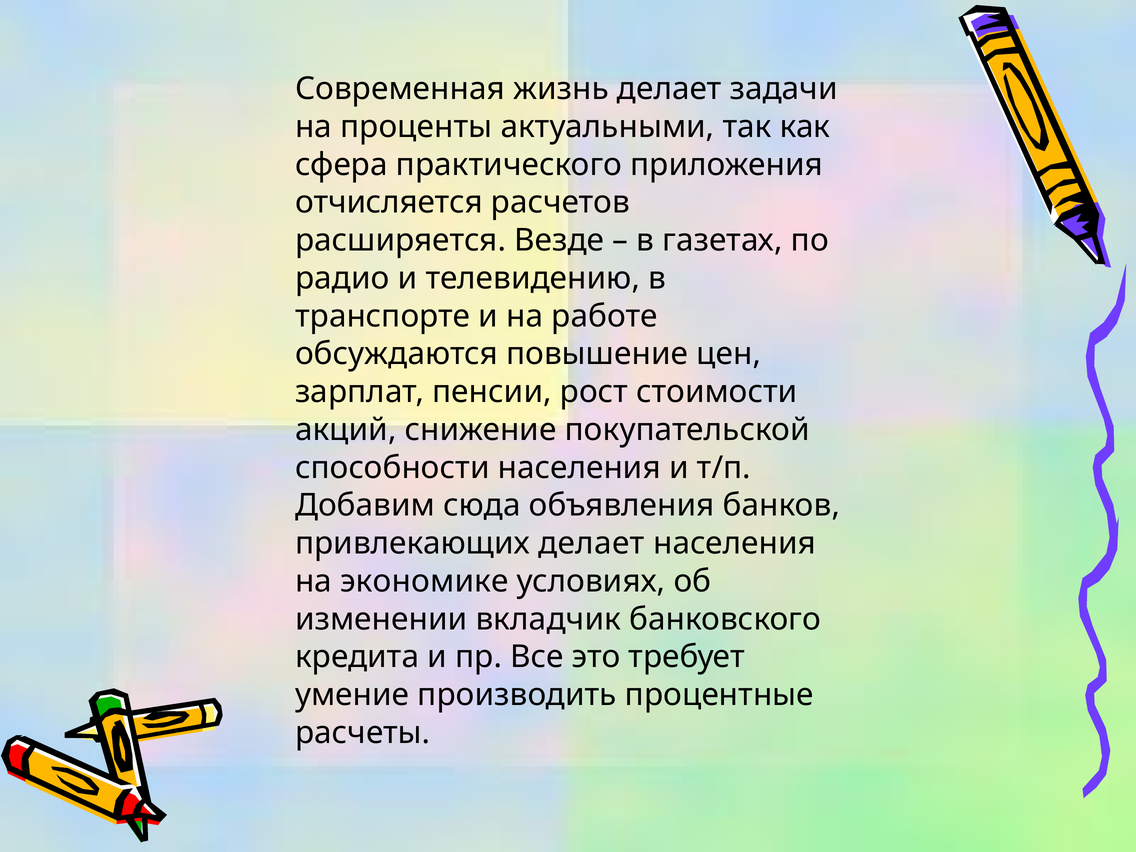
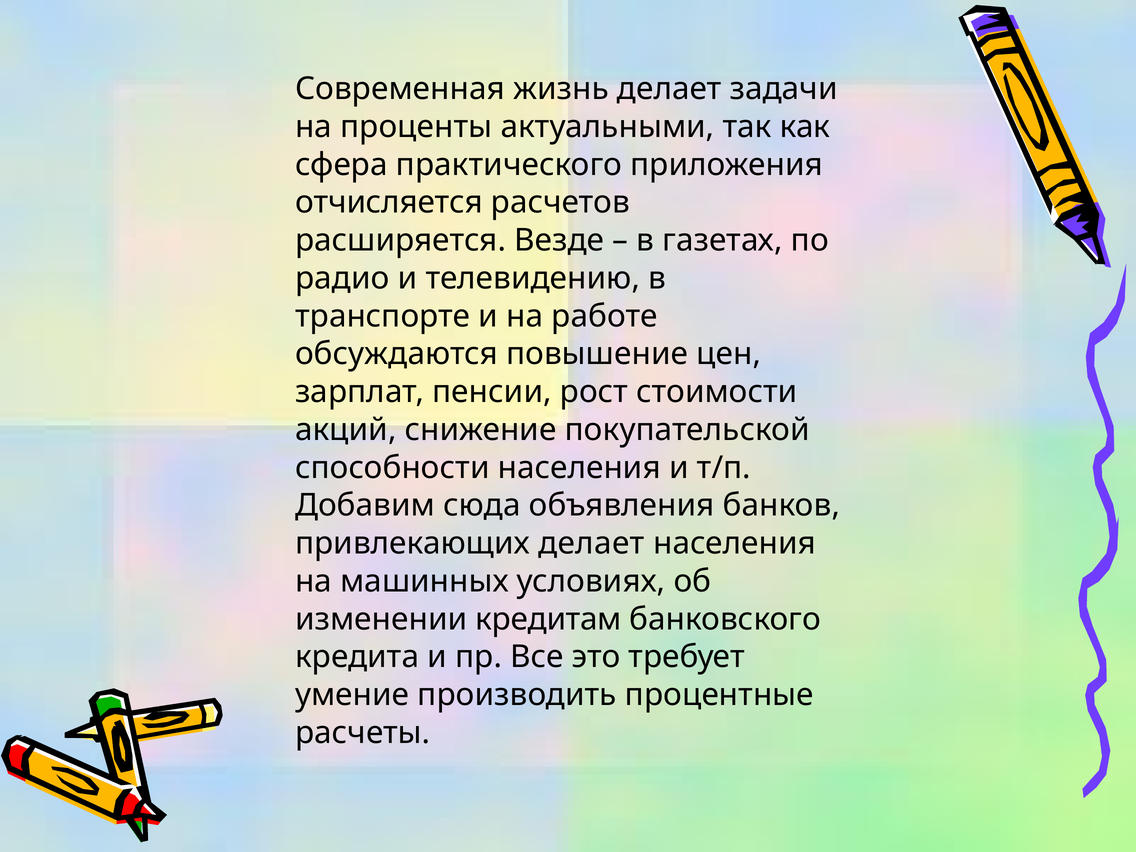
экономике: экономике -> машинных (425, 581)
вкладчик: вкладчик -> кредитам (548, 619)
